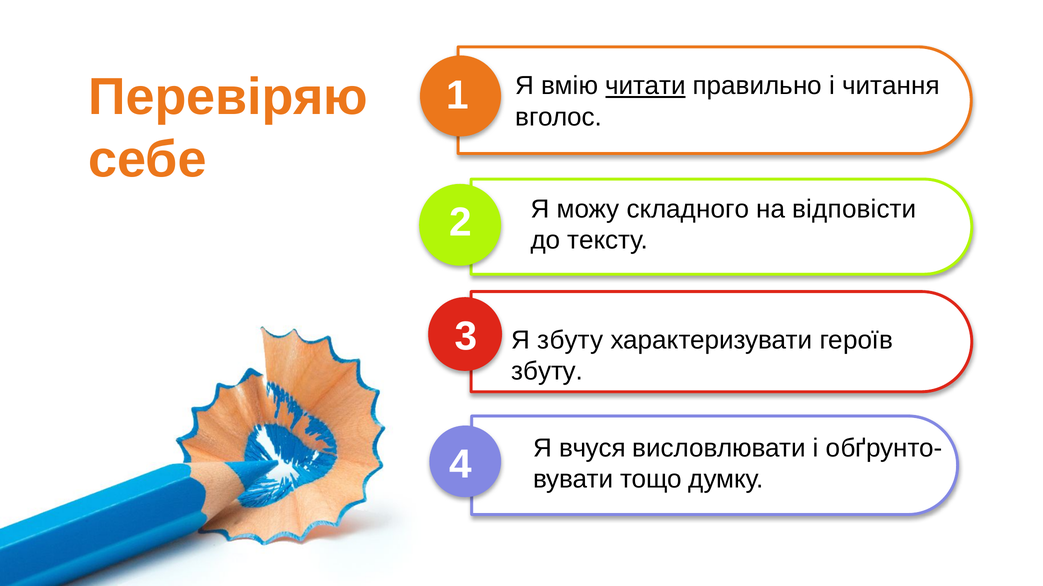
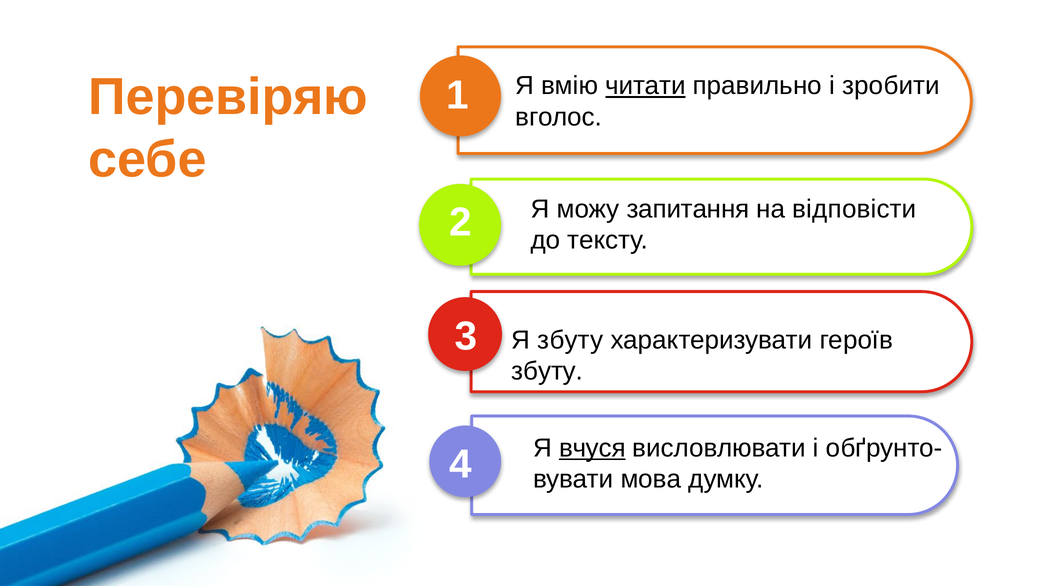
читання: читання -> зробити (891, 86)
складного: складного -> запитання (688, 209)
вчуся underline: none -> present (592, 449)
тощо: тощо -> мова (651, 480)
